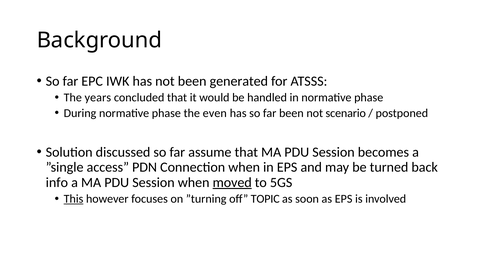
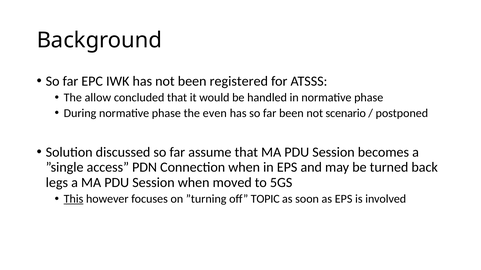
generated: generated -> registered (239, 81)
years: years -> allow (98, 98)
info: info -> legs (57, 183)
moved underline: present -> none (232, 183)
